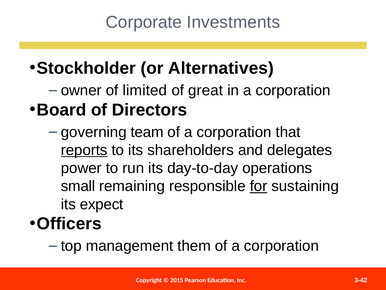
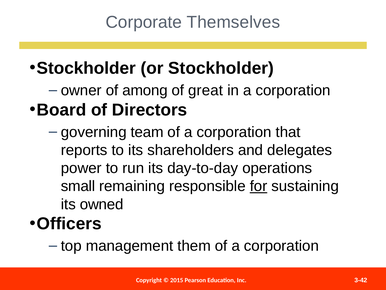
Investments: Investments -> Themselves (233, 22)
or Alternatives: Alternatives -> Stockholder (221, 68)
limited: limited -> among (145, 90)
reports underline: present -> none (84, 150)
expect: expect -> owned (102, 204)
